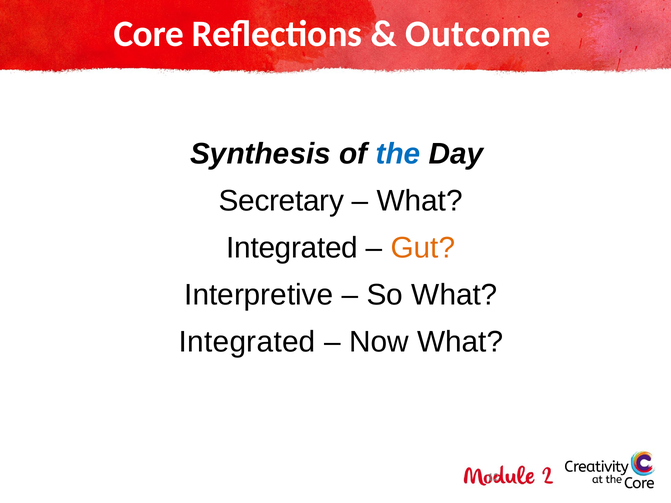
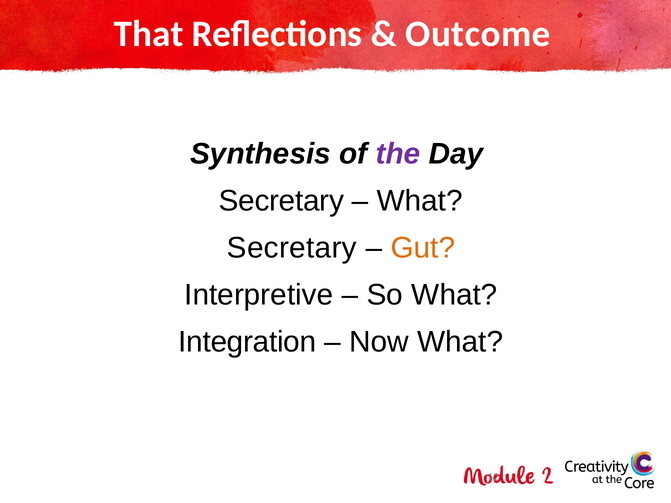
Core: Core -> That (149, 34)
the colour: blue -> purple (398, 154)
Integrated: Integrated -> Secretary (292, 248)
Integrated: Integrated -> Integration (247, 342)
